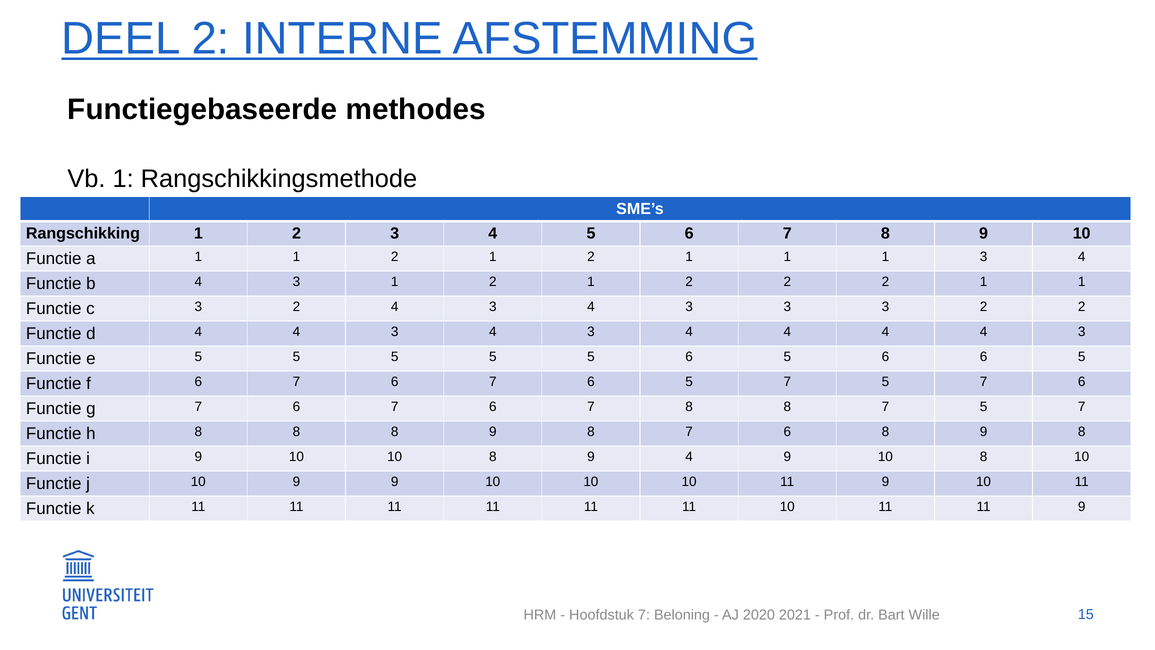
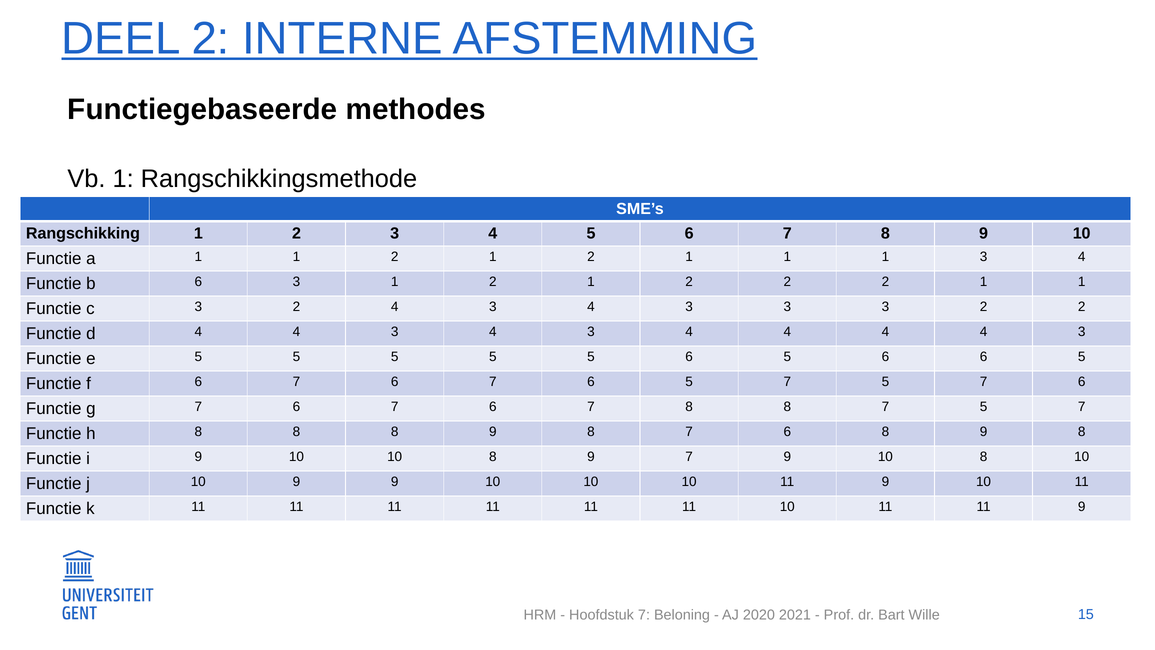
b 4: 4 -> 6 (198, 282)
9 4: 4 -> 7 (689, 457)
